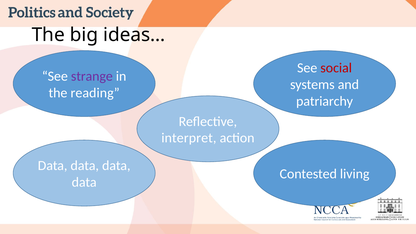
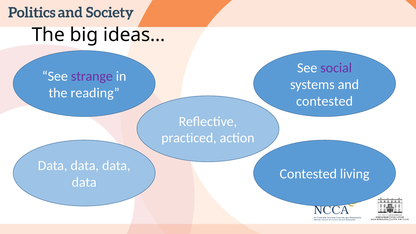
social colour: red -> purple (336, 68)
patriarchy: patriarchy -> contested (325, 101)
interpret: interpret -> practiced (189, 138)
